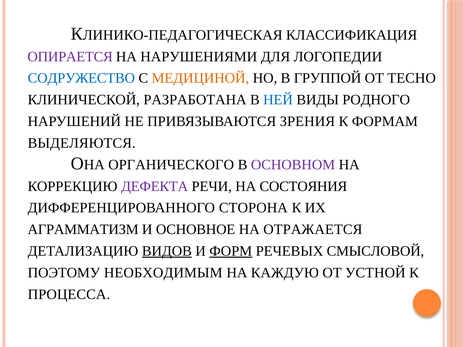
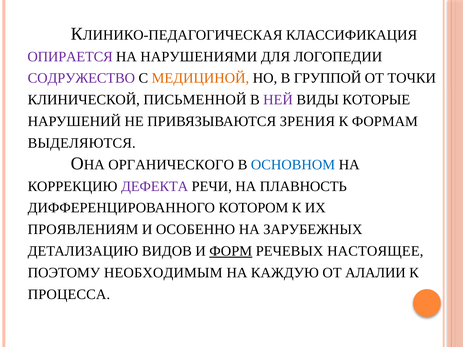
СОДРУЖЕСТВО colour: blue -> purple (81, 78)
ТЕСНО: ТЕСНО -> ТОЧКИ (412, 78)
РАЗРАБОТАНА: РАЗРАБОТАНА -> ПИСЬМЕННОЙ (195, 100)
НЕЙ colour: blue -> purple (278, 100)
РОДНОГО: РОДНОГО -> КОТОРЫЕ (376, 100)
ОСНОВНОМ colour: purple -> blue (293, 165)
СОСТОЯНИЯ: СОСТОЯНИЯ -> ПЛАВНОСТЬ (303, 186)
СТОРОНА: СТОРОНА -> КОТОРОМ (253, 208)
АГРАММАТИЗМ: АГРАММАТИЗМ -> ПРОЯВЛЕНИЯМ (83, 230)
ОСНОВНОЕ: ОСНОВНОЕ -> ОСОБЕННО (196, 230)
ОТРАЖАЕТСЯ: ОТРАЖАЕТСЯ -> ЗАРУБЕЖНЫХ (313, 230)
ВИДОВ underline: present -> none (167, 251)
СМЫСЛОВОЙ: СМЫСЛОВОЙ -> НАСТОЯЩЕЕ (375, 251)
УСТНОЙ: УСТНОЙ -> АЛАЛИИ (375, 273)
